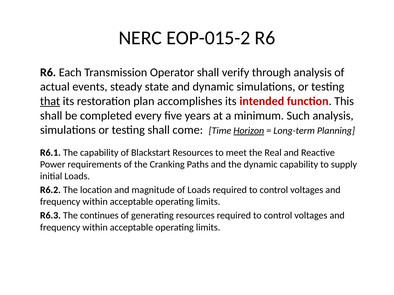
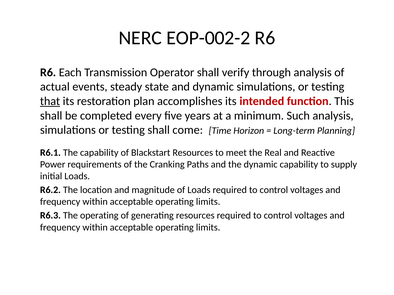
EOP-015-2: EOP-015-2 -> EOP-002-2 (208, 38)
Horizon underline: present -> none (249, 131)
The continues: continues -> operating (99, 216)
